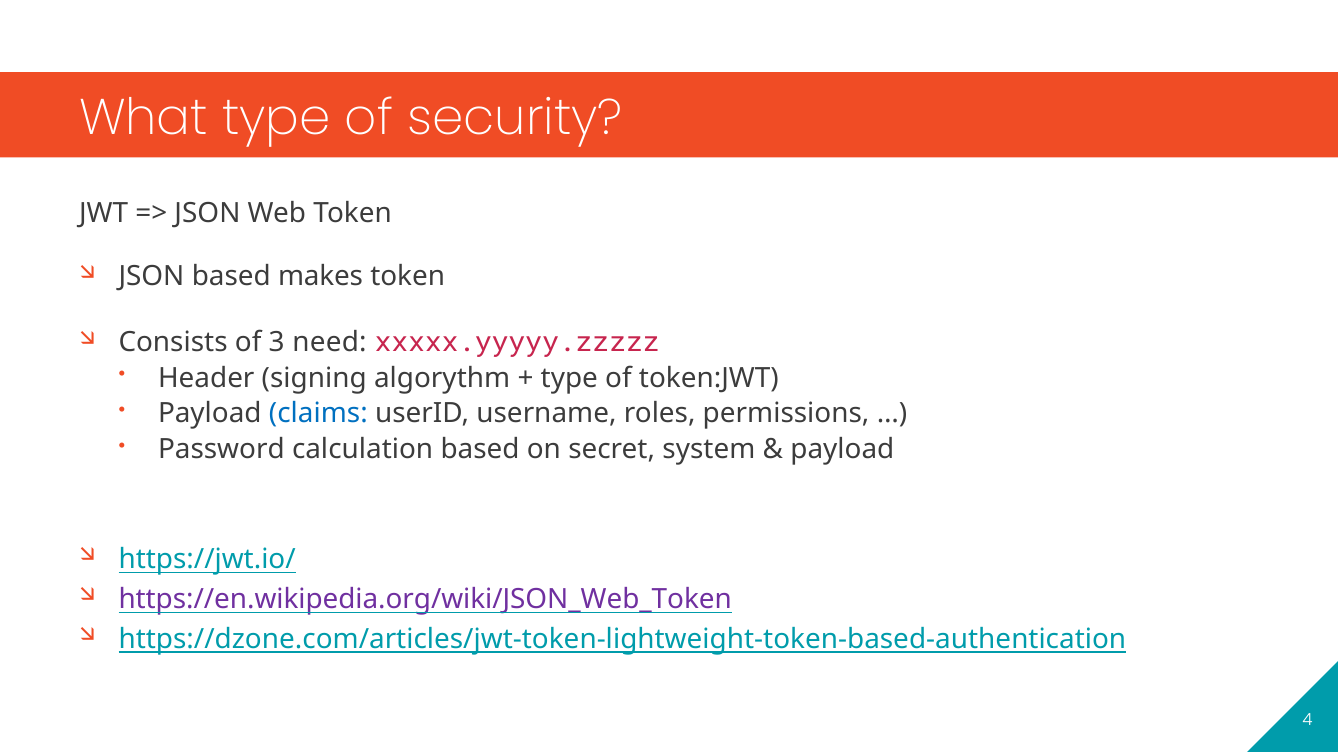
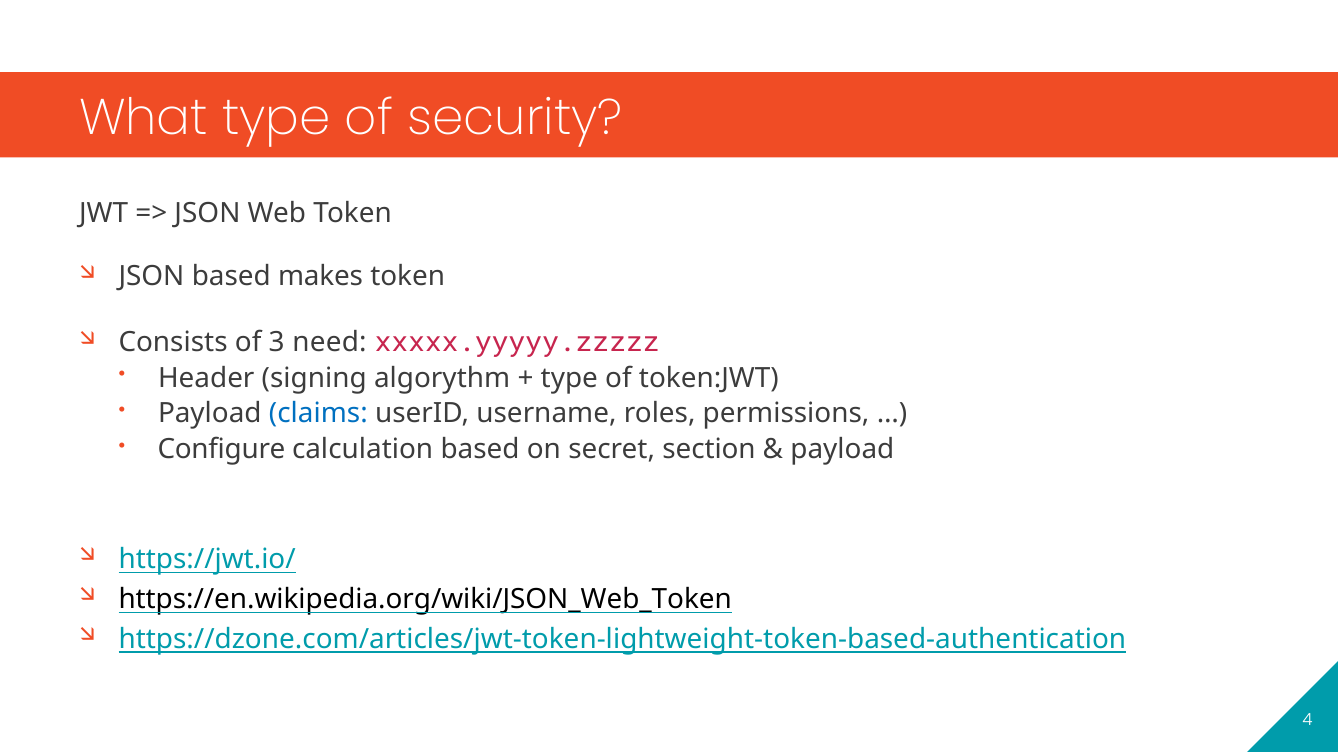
Password: Password -> Configure (222, 450)
system: system -> section (709, 450)
https://en.wikipedia.org/wiki/JSON_Web_Token colour: purple -> black (425, 600)
